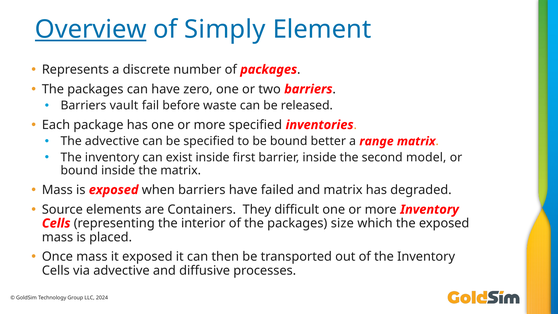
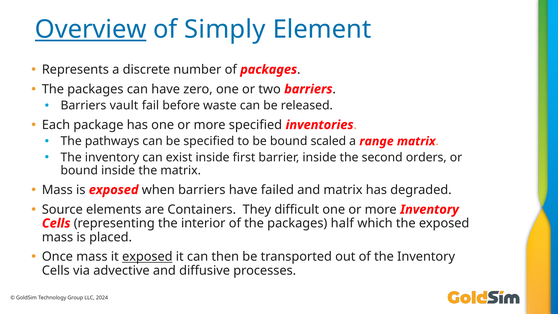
The advective: advective -> pathways (112, 141)
better: better -> scaled (328, 141)
model: model -> orders (426, 157)
size: size -> half (342, 223)
exposed underline: none -> present (147, 257)
